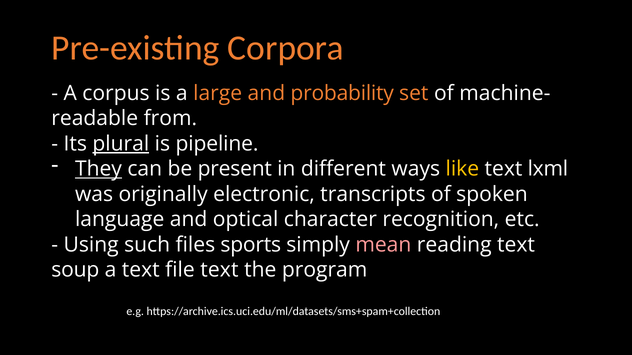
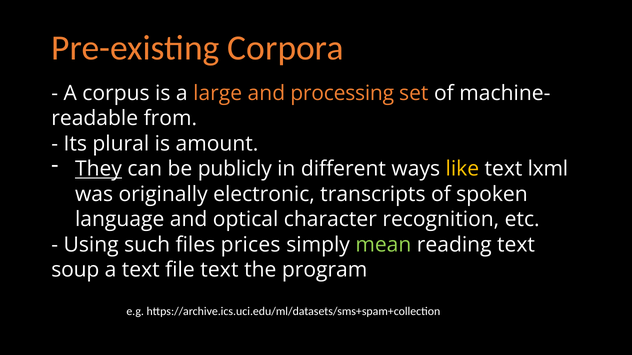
probability: probability -> processing (342, 93)
plural underline: present -> none (121, 144)
pipeline: pipeline -> amount (217, 144)
present: present -> publicly (235, 169)
sports: sports -> prices (251, 245)
mean colour: pink -> light green (383, 245)
